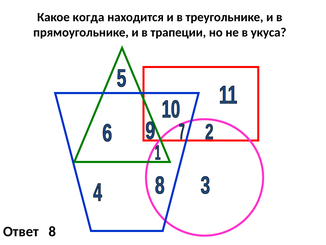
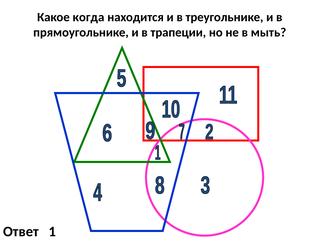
укуса: укуса -> мыть (268, 32)
8: 8 -> 1 (52, 231)
